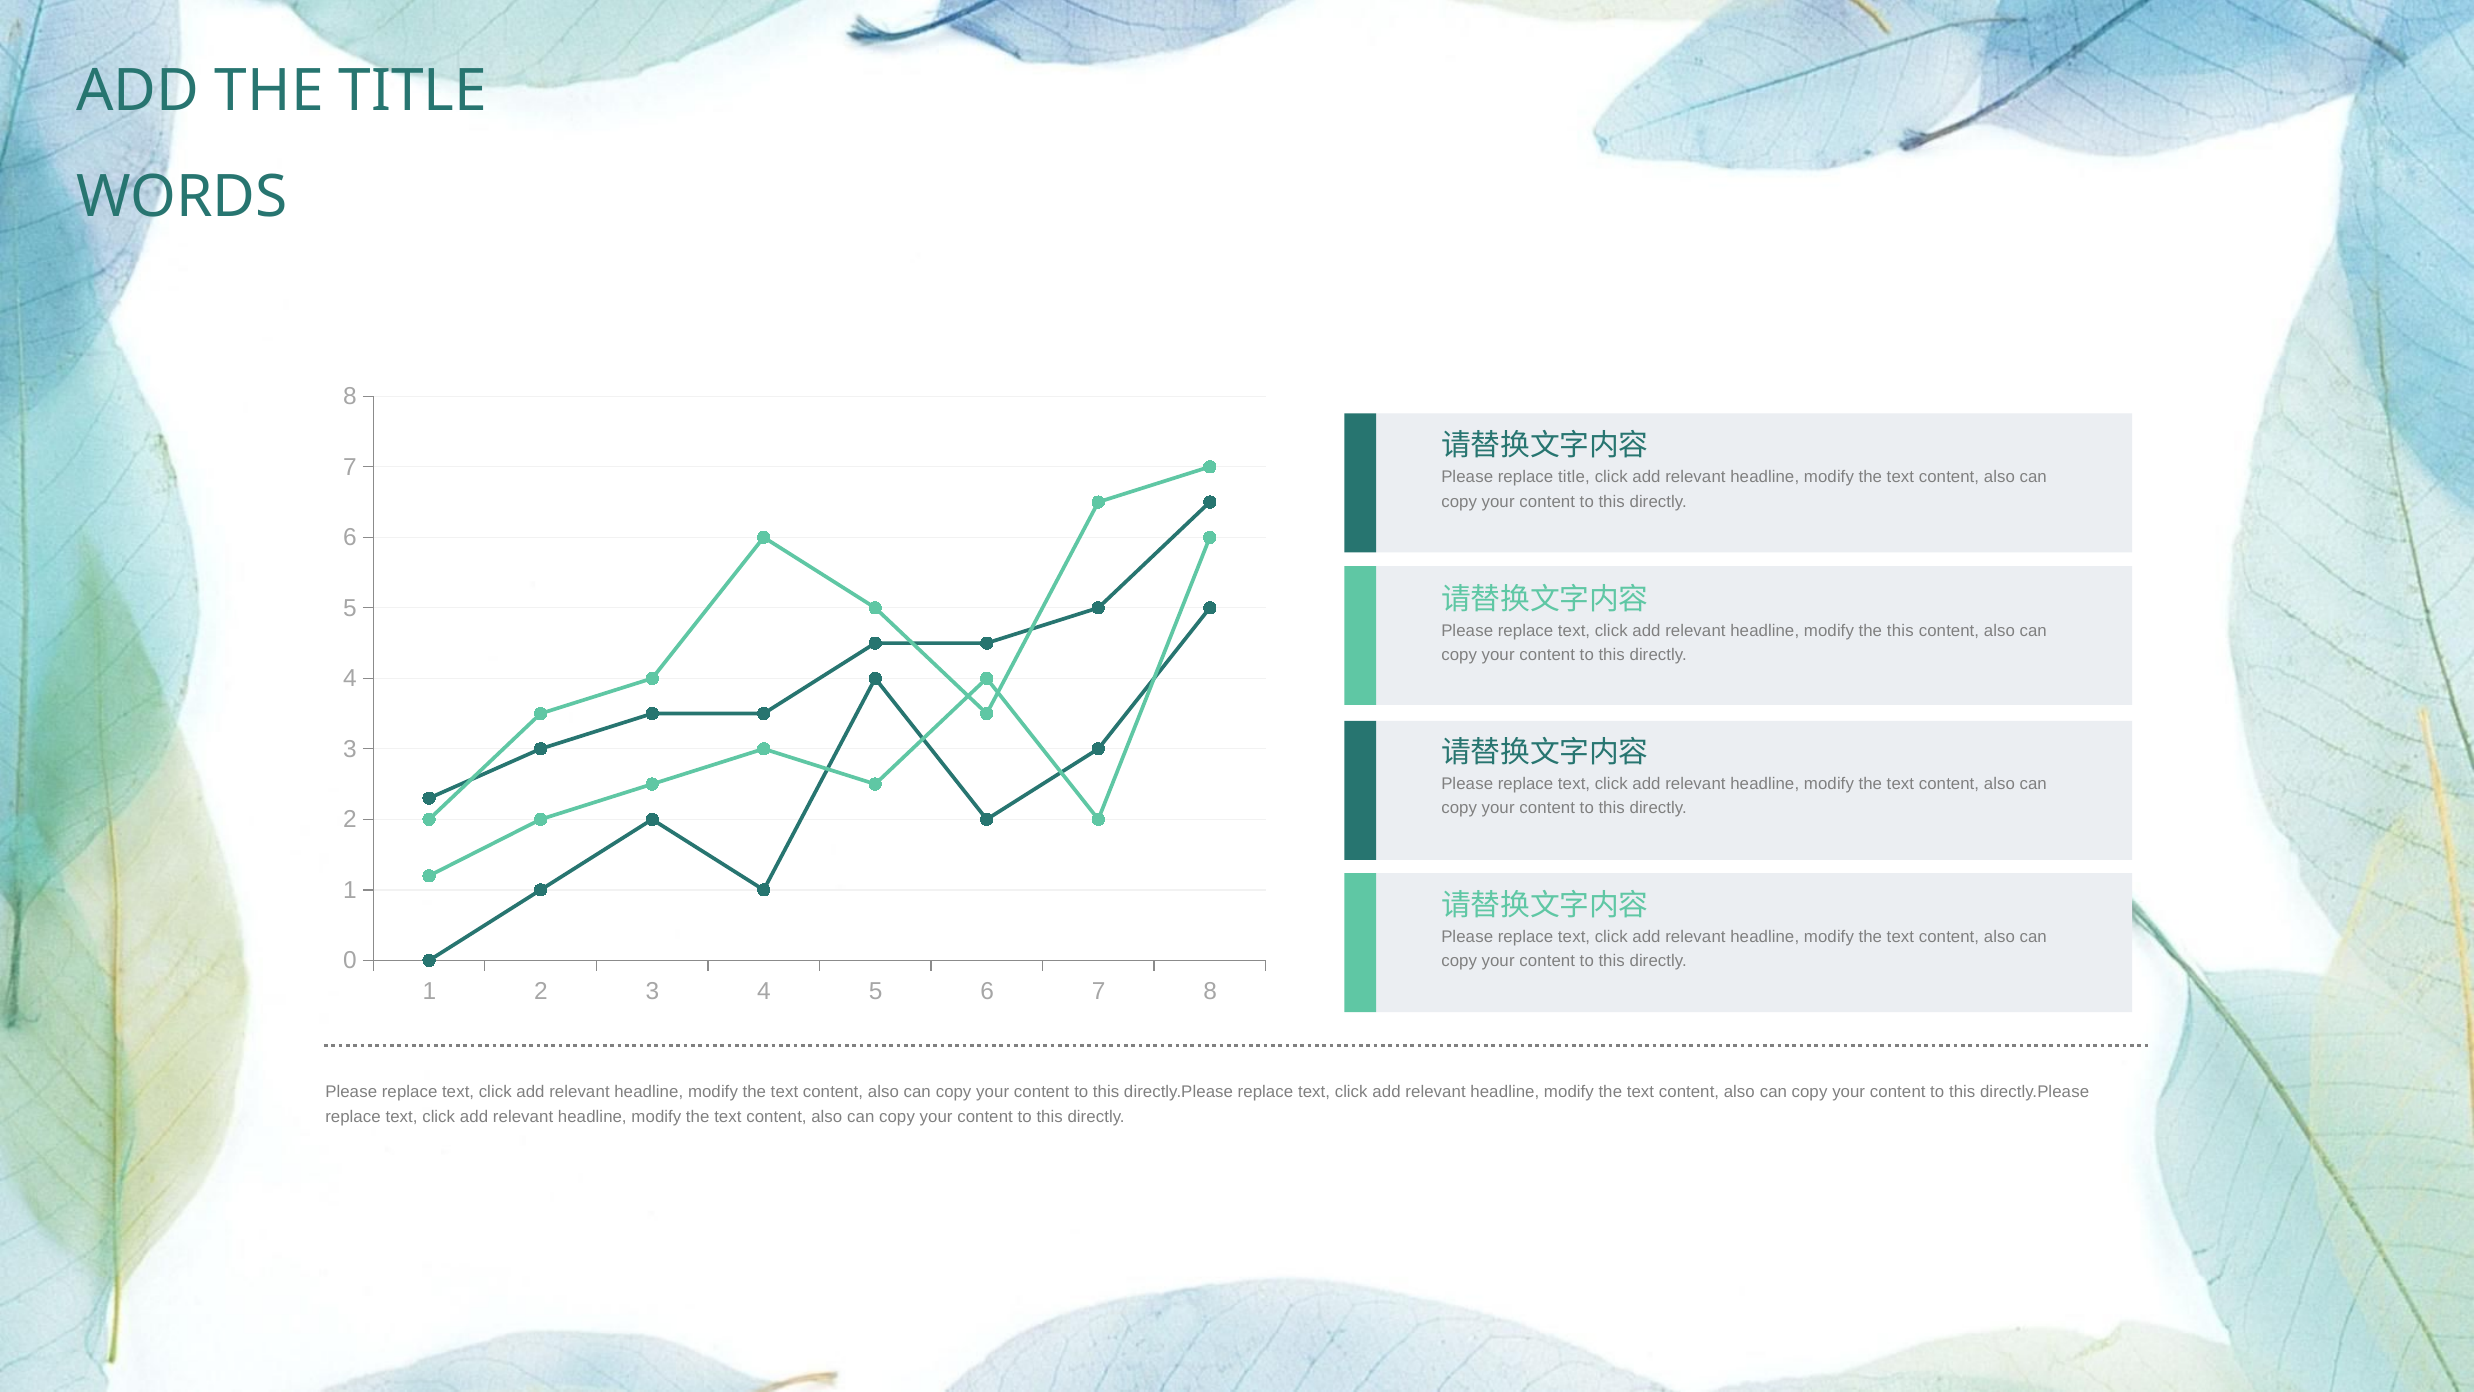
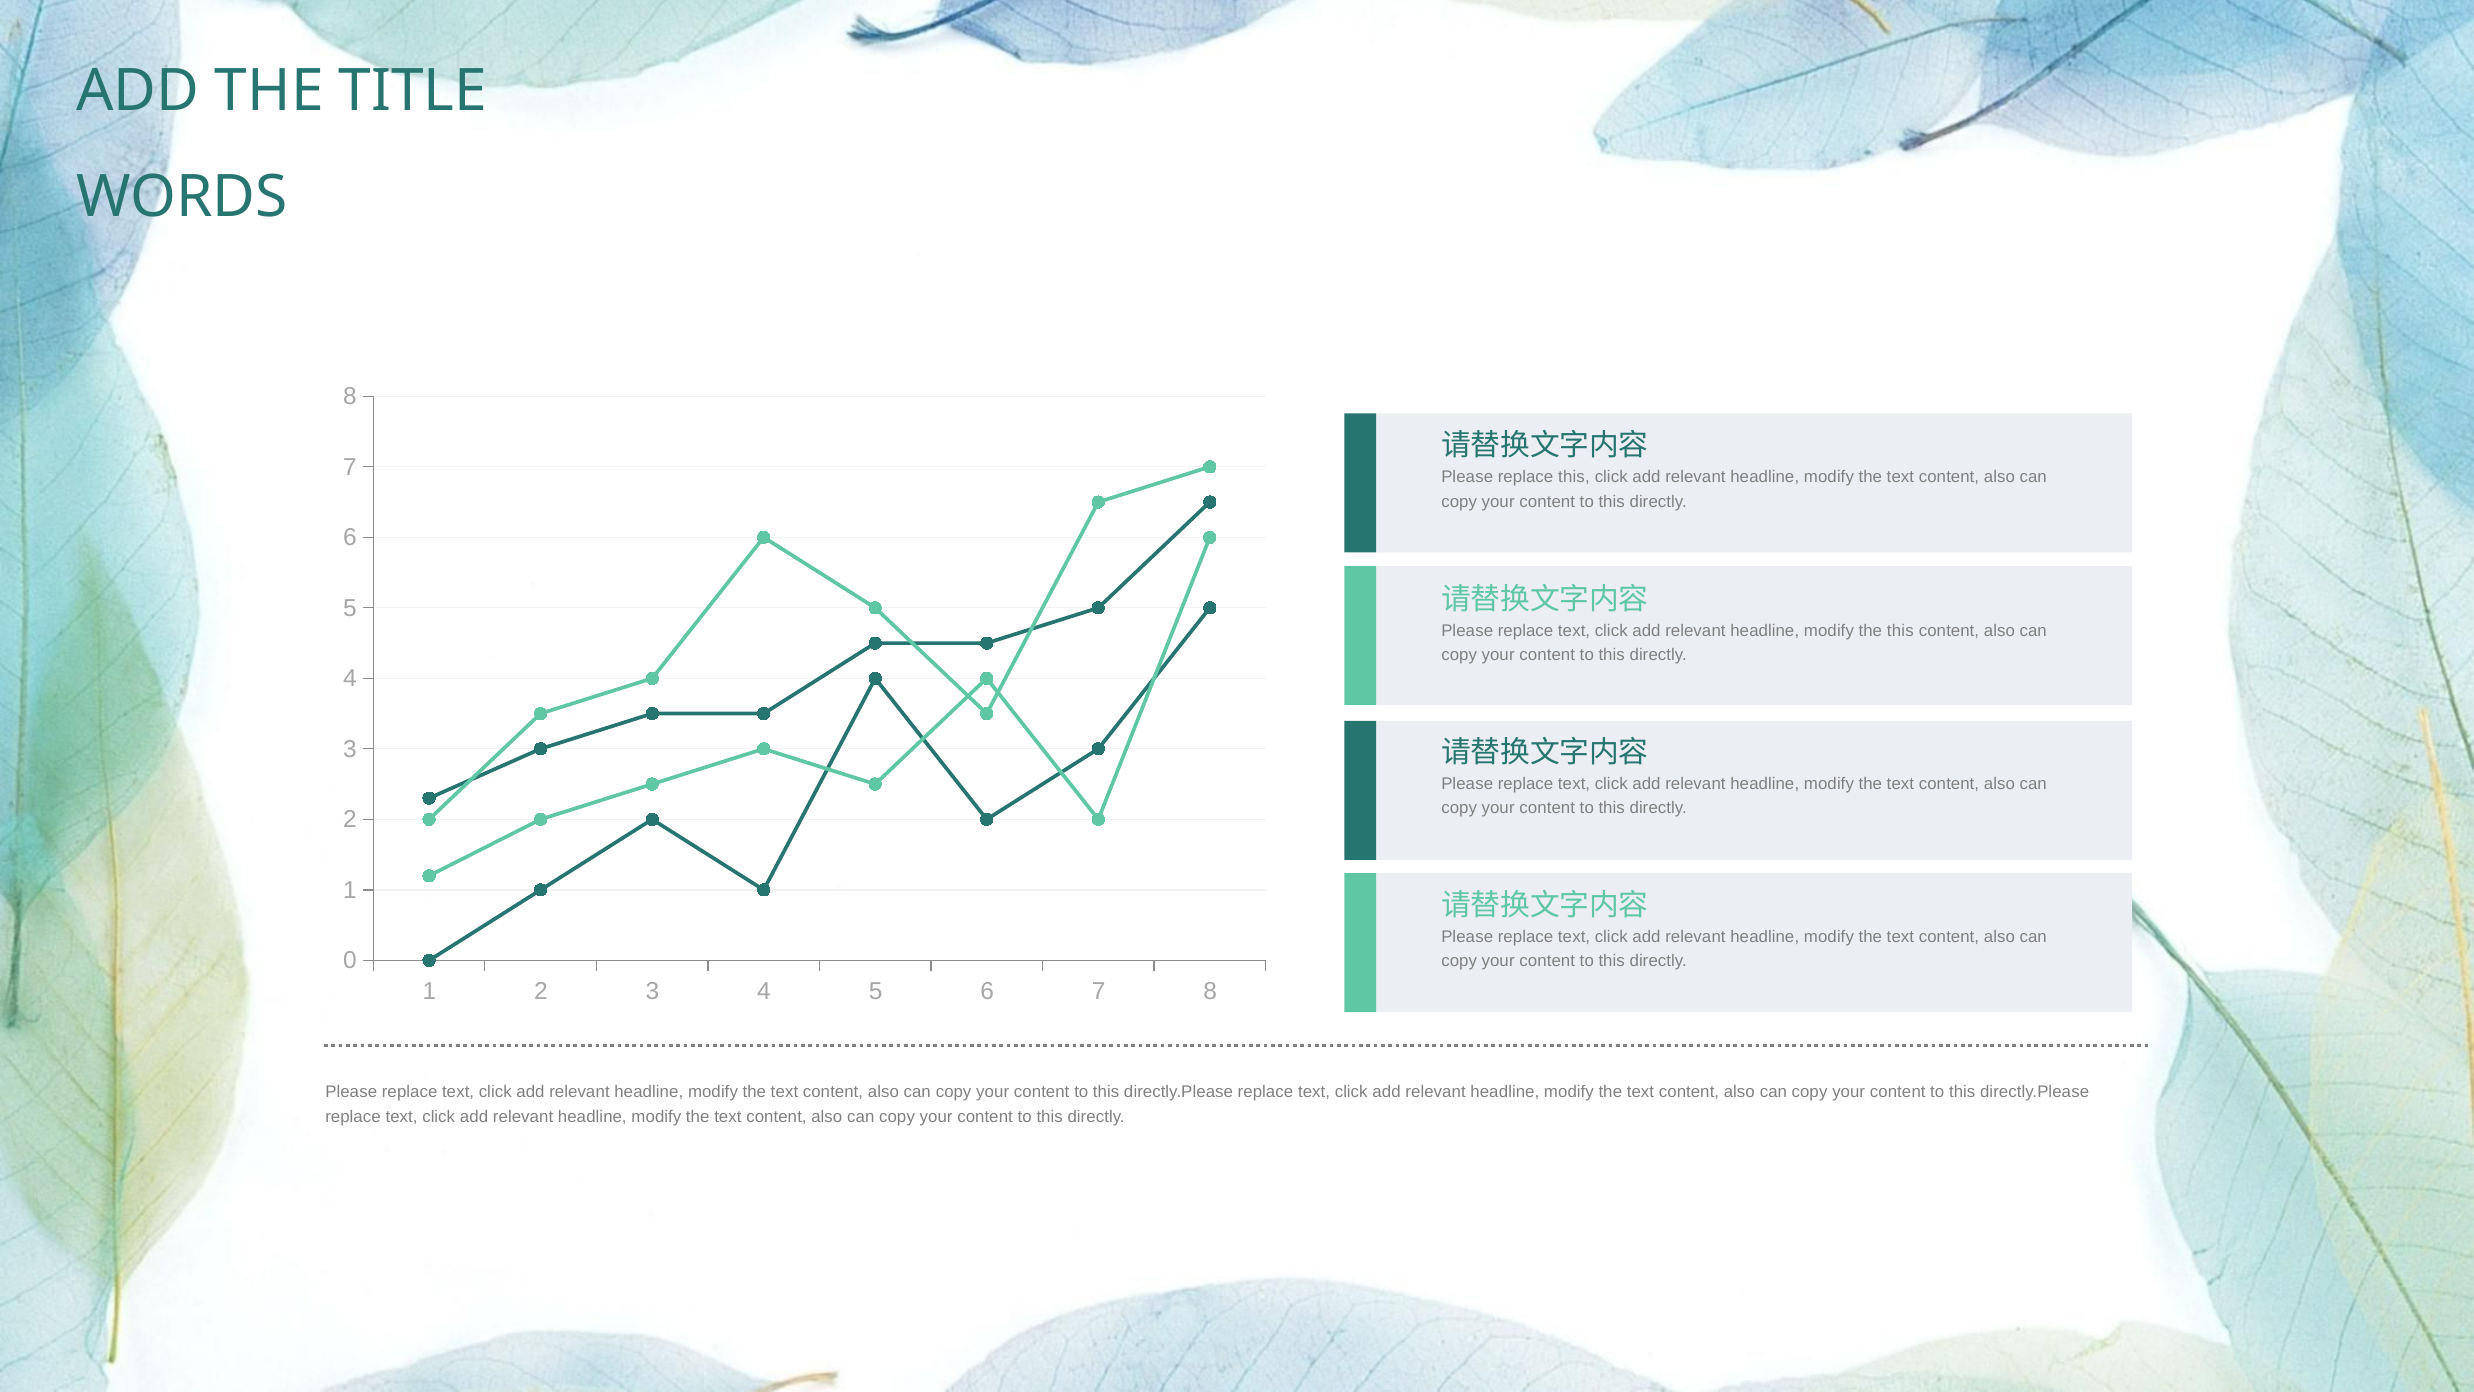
replace title: title -> this (1574, 477)
